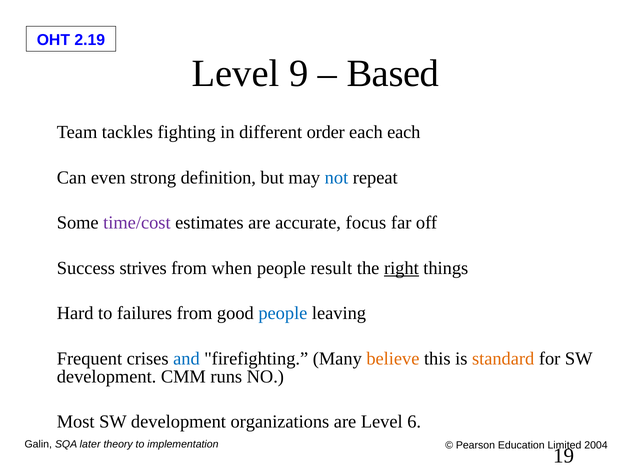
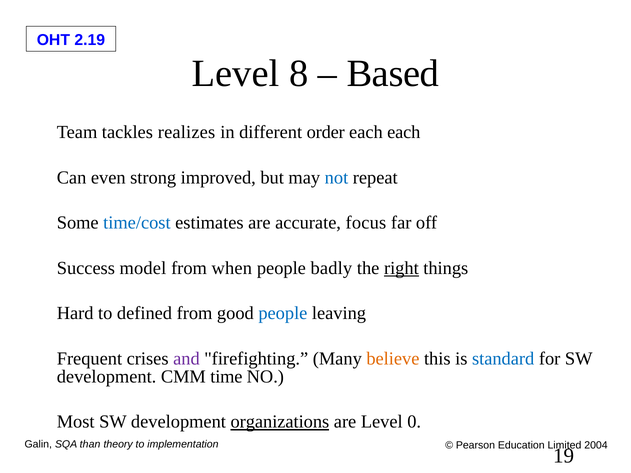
9: 9 -> 8 (299, 74)
fighting: fighting -> realizes (187, 132)
definition: definition -> improved (218, 178)
time/cost colour: purple -> blue (137, 223)
strives: strives -> model (143, 268)
result: result -> badly (331, 268)
failures: failures -> defined (145, 314)
and colour: blue -> purple (186, 359)
standard colour: orange -> blue (503, 359)
runs: runs -> time (226, 377)
organizations underline: none -> present (280, 422)
6: 6 -> 0 (414, 422)
later: later -> than (90, 444)
